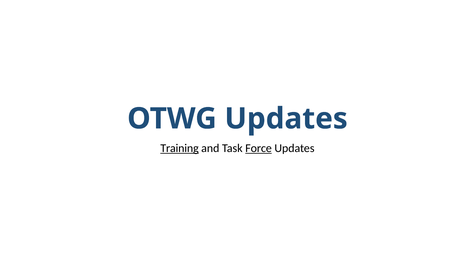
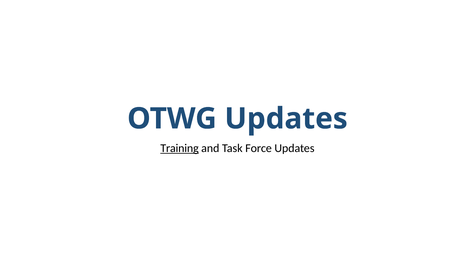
Force underline: present -> none (259, 148)
